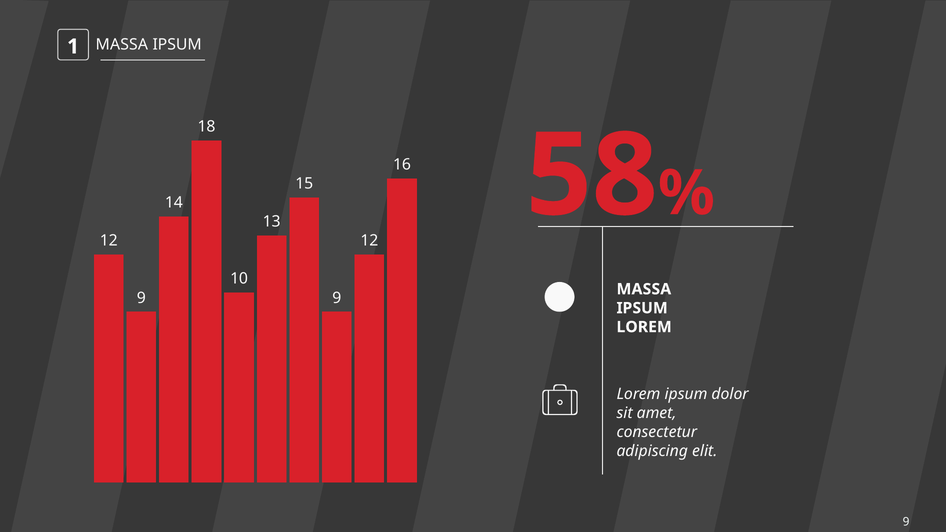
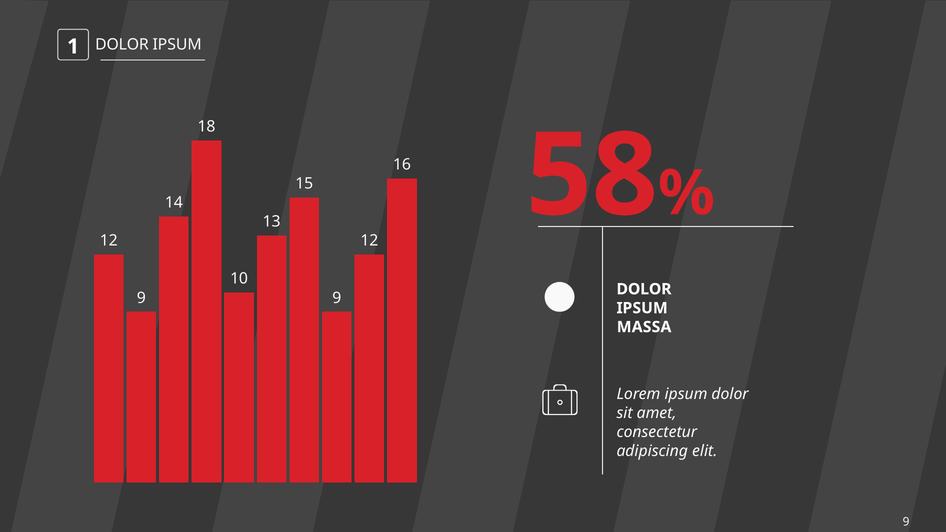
1 MASSA: MASSA -> DOLOR (122, 45)
MASSA: MASSA -> DOLOR (644, 289)
LOREM: LOREM -> MASSA (644, 327)
